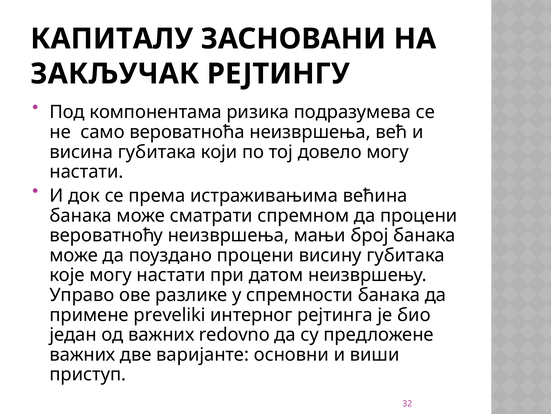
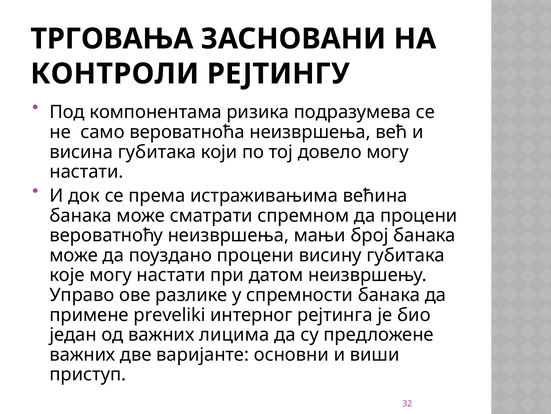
КАПИТАЛУ: КАПИТАЛУ -> ТРГОВАЊА (112, 39)
ЗАКЉУЧАК: ЗАКЉУЧАК -> КОНТРОЛИ (115, 74)
redovno: redovno -> лицима (234, 334)
